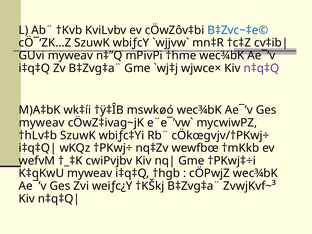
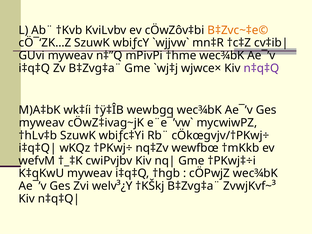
B‡Zvc~‡e© colour: blue -> orange (238, 30)
mswkøó: mswkøó -> wewbgq (150, 110)
weiƒc¿Y: weiƒc¿Y -> welv³¿Y (112, 186)
